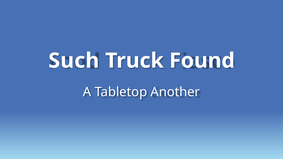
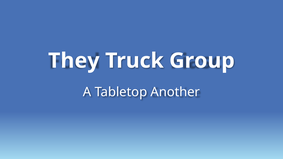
Such: Such -> They (74, 61)
Found: Found -> Group (202, 61)
